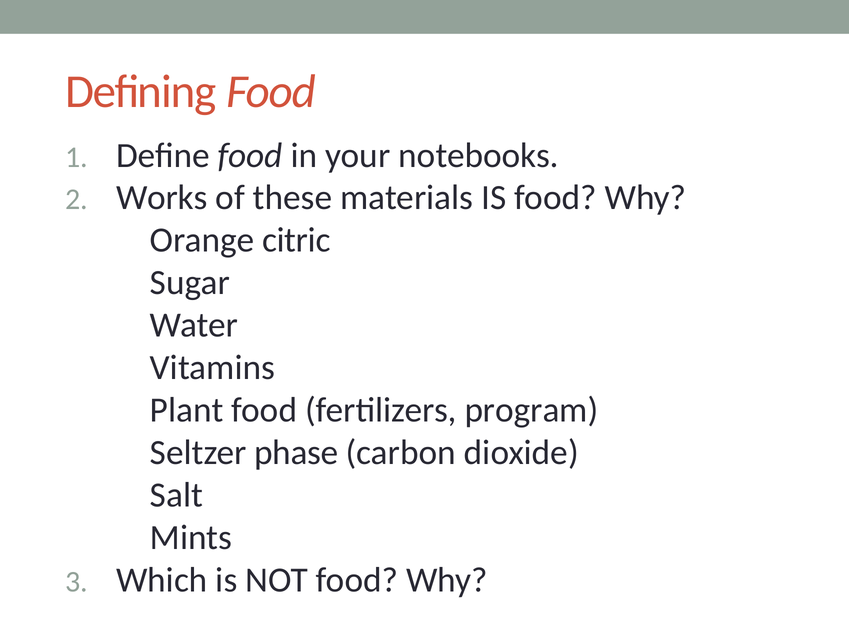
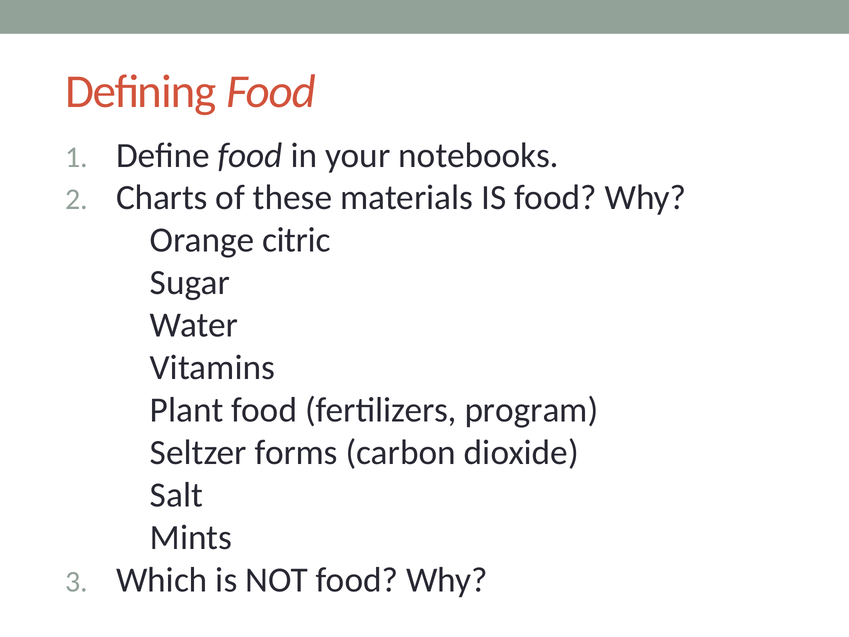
Works: Works -> Charts (162, 198)
phase: phase -> forms (296, 452)
